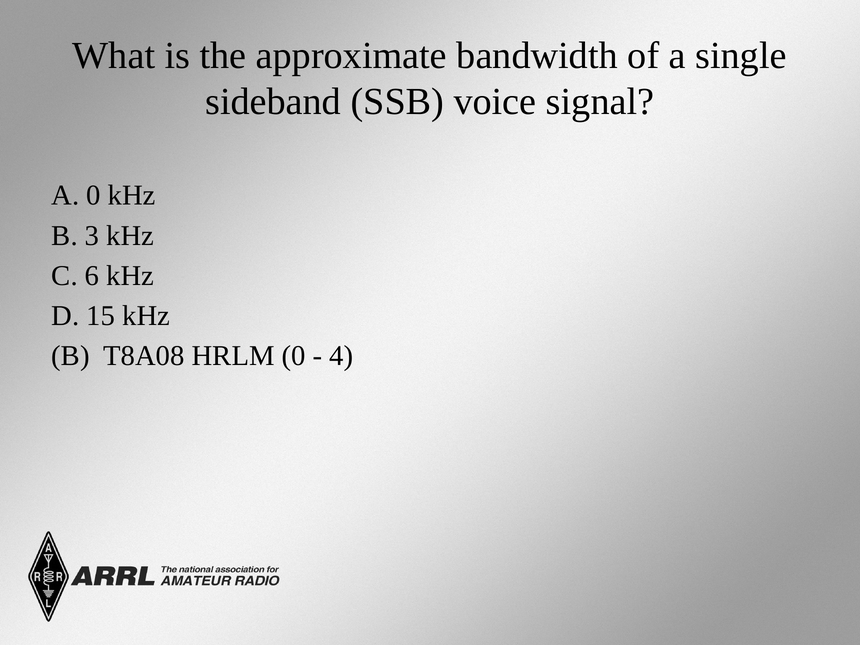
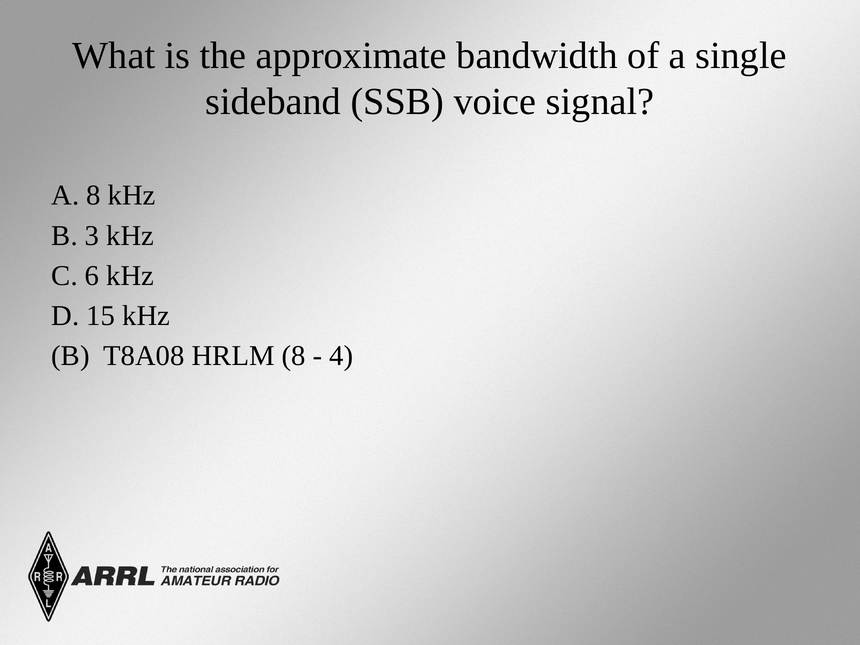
A 0: 0 -> 8 (94, 195)
HRLM 0: 0 -> 8 (294, 356)
